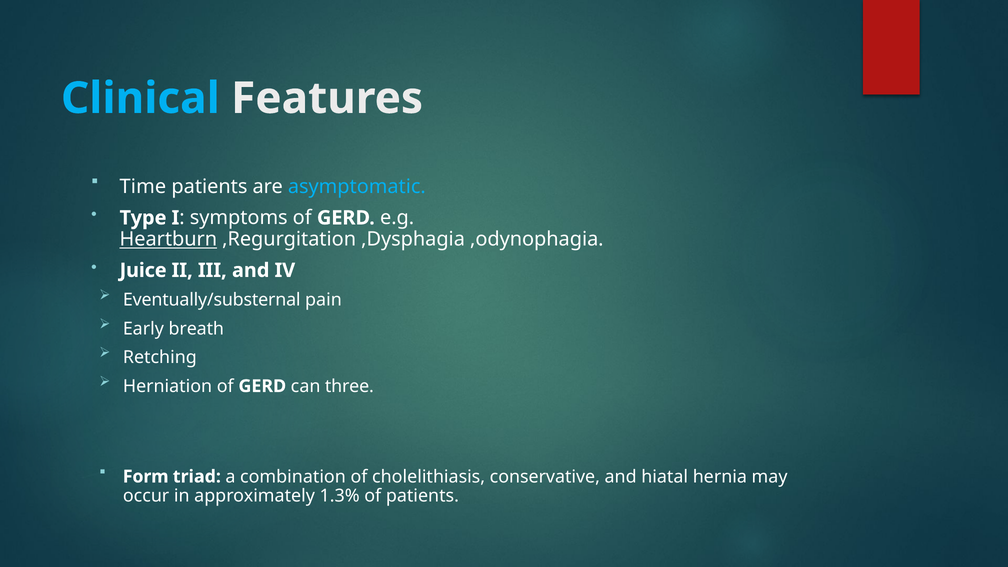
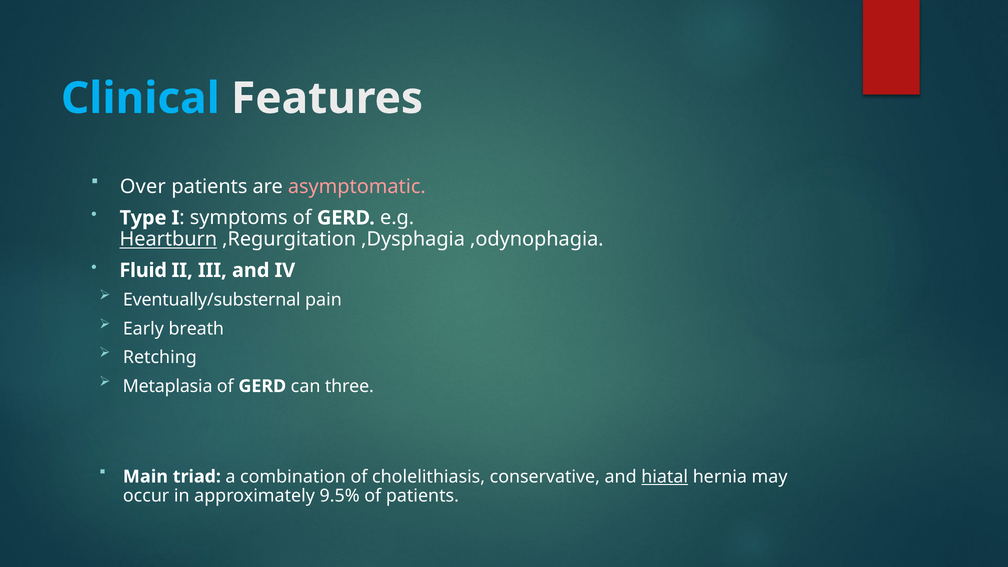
Time: Time -> Over (143, 187)
asymptomatic colour: light blue -> pink (357, 187)
Juice: Juice -> Fluid (143, 270)
Herniation: Herniation -> Metaplasia (168, 386)
Form: Form -> Main (145, 477)
hiatal underline: none -> present (665, 477)
1.3%: 1.3% -> 9.5% (340, 496)
